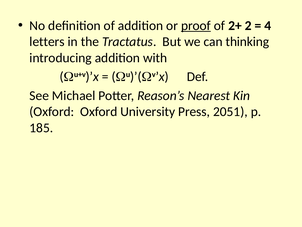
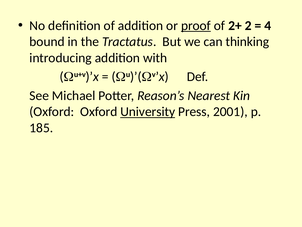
letters: letters -> bound (47, 42)
University underline: none -> present (148, 112)
2051: 2051 -> 2001 (230, 112)
